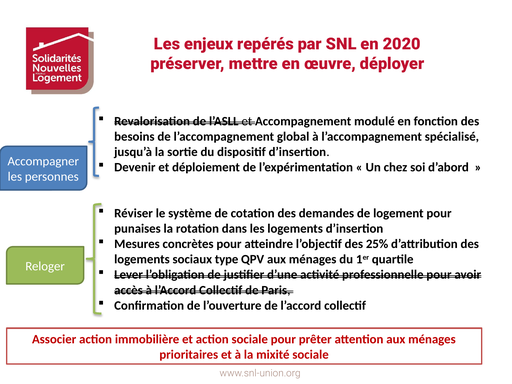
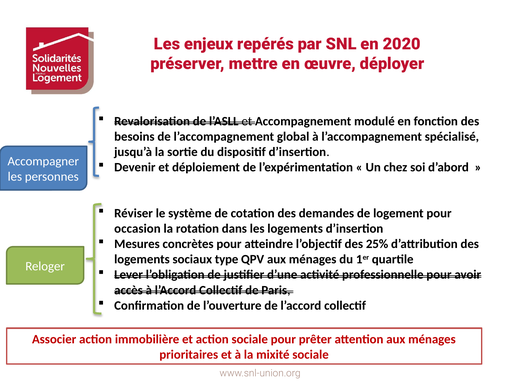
punaises: punaises -> occasion (137, 229)
